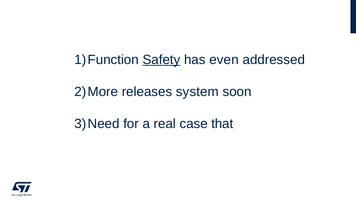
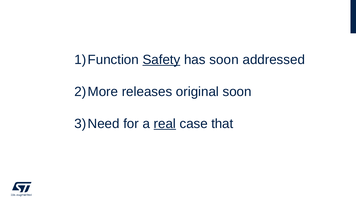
has even: even -> soon (224, 60)
system: system -> original (197, 92)
real underline: none -> present (165, 124)
